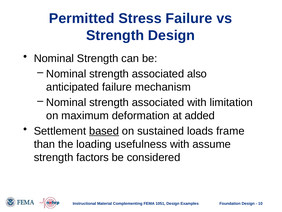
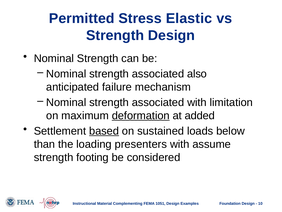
Stress Failure: Failure -> Elastic (189, 18)
deformation underline: none -> present (141, 115)
frame: frame -> below (231, 131)
usefulness: usefulness -> presenters (141, 144)
factors: factors -> footing (93, 157)
